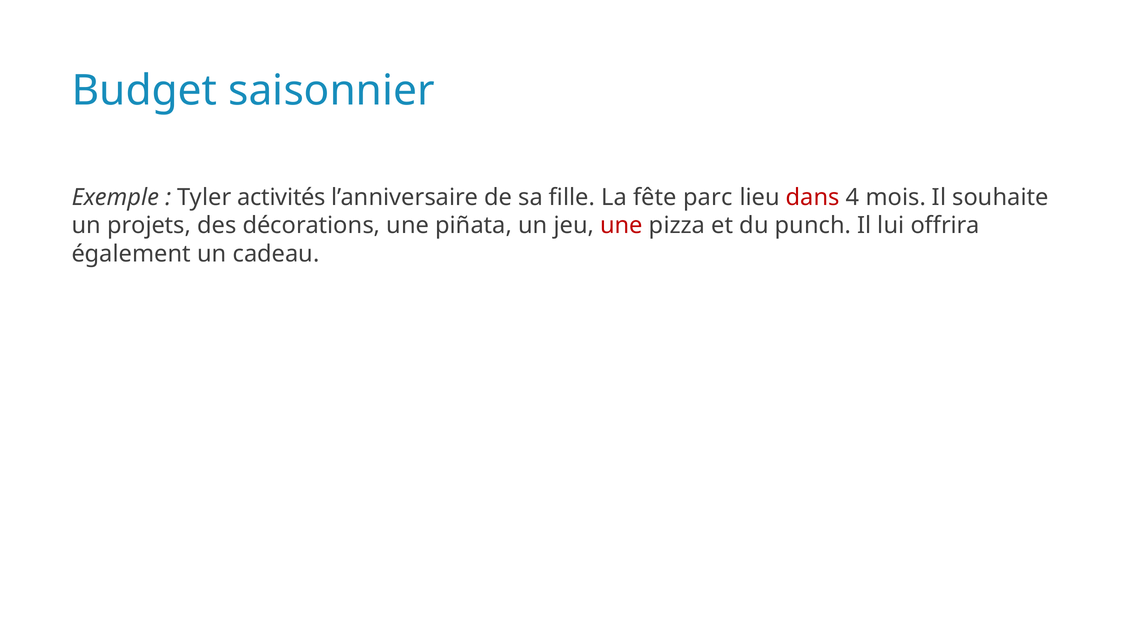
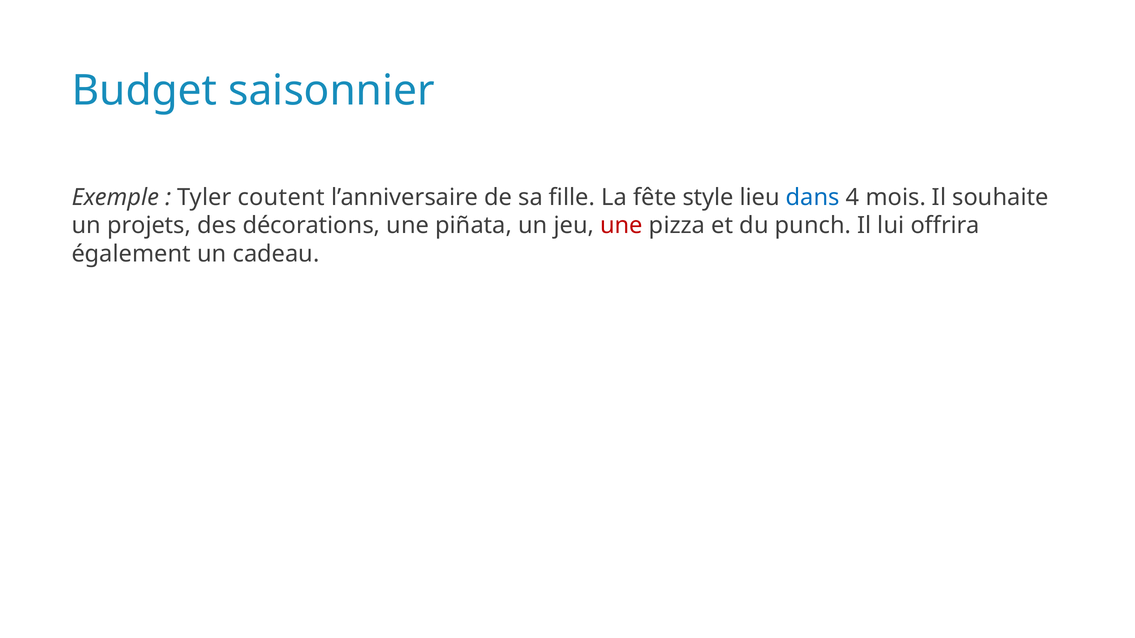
activités: activités -> coutent (281, 197)
parc: parc -> style (708, 197)
dans colour: red -> blue (813, 197)
